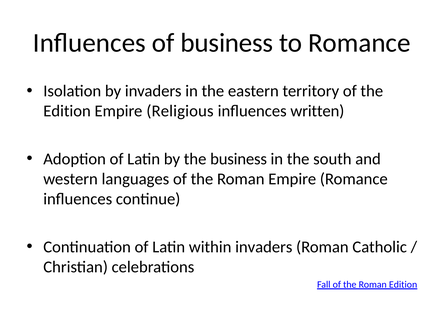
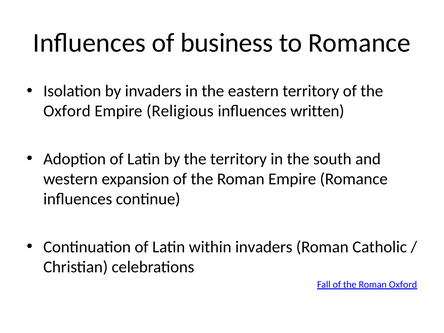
Edition: Edition -> Oxford (67, 111)
the business: business -> territory (238, 159)
languages: languages -> expansion (135, 179)
Roman Edition: Edition -> Oxford (403, 285)
